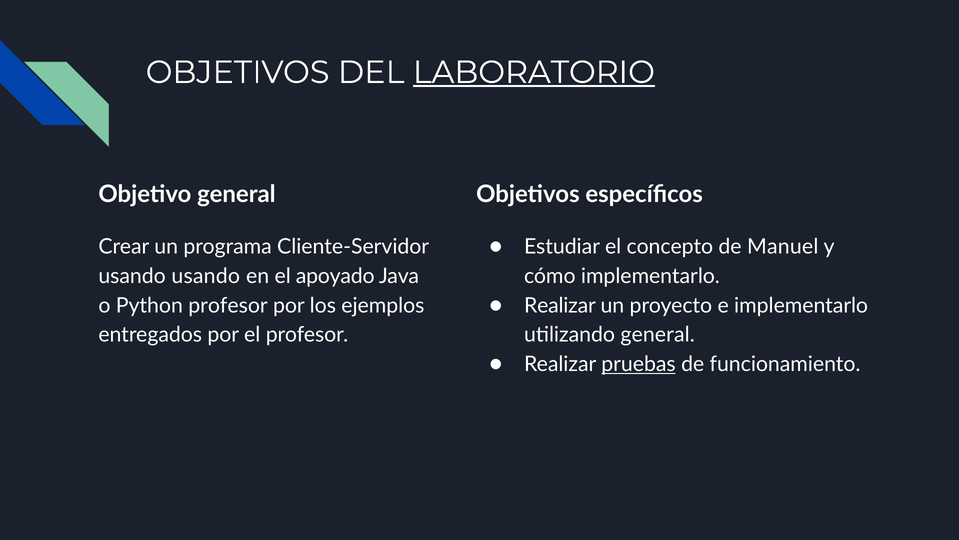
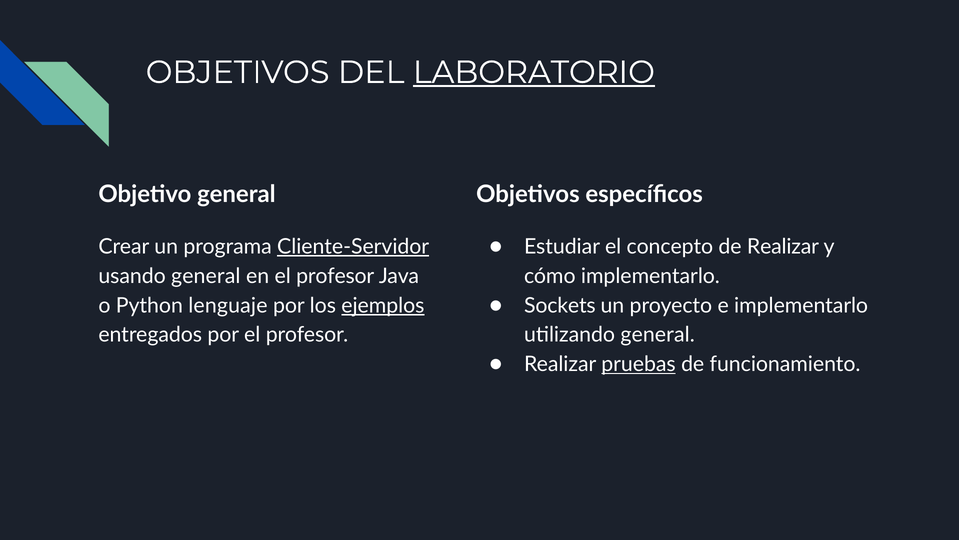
de Manuel: Manuel -> Realizar (783, 246)
Cliente-Servidor underline: none -> present (353, 246)
usando usando: usando -> general (206, 276)
en el apoyado: apoyado -> profesor (335, 276)
Realizar: Realizar -> Sockets (560, 305)
Python profesor: profesor -> lenguaje (228, 305)
ejemplos underline: none -> present (383, 305)
